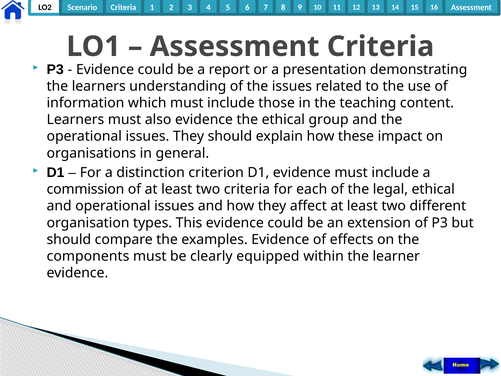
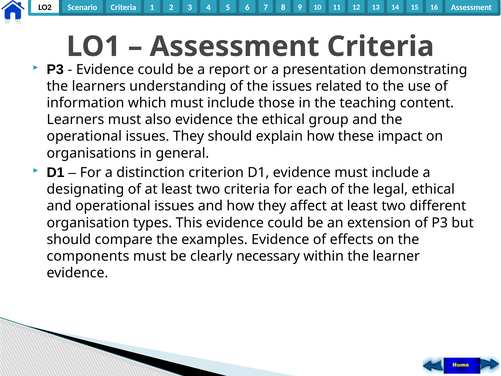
commission: commission -> designating (85, 189)
equipped: equipped -> necessary (268, 256)
